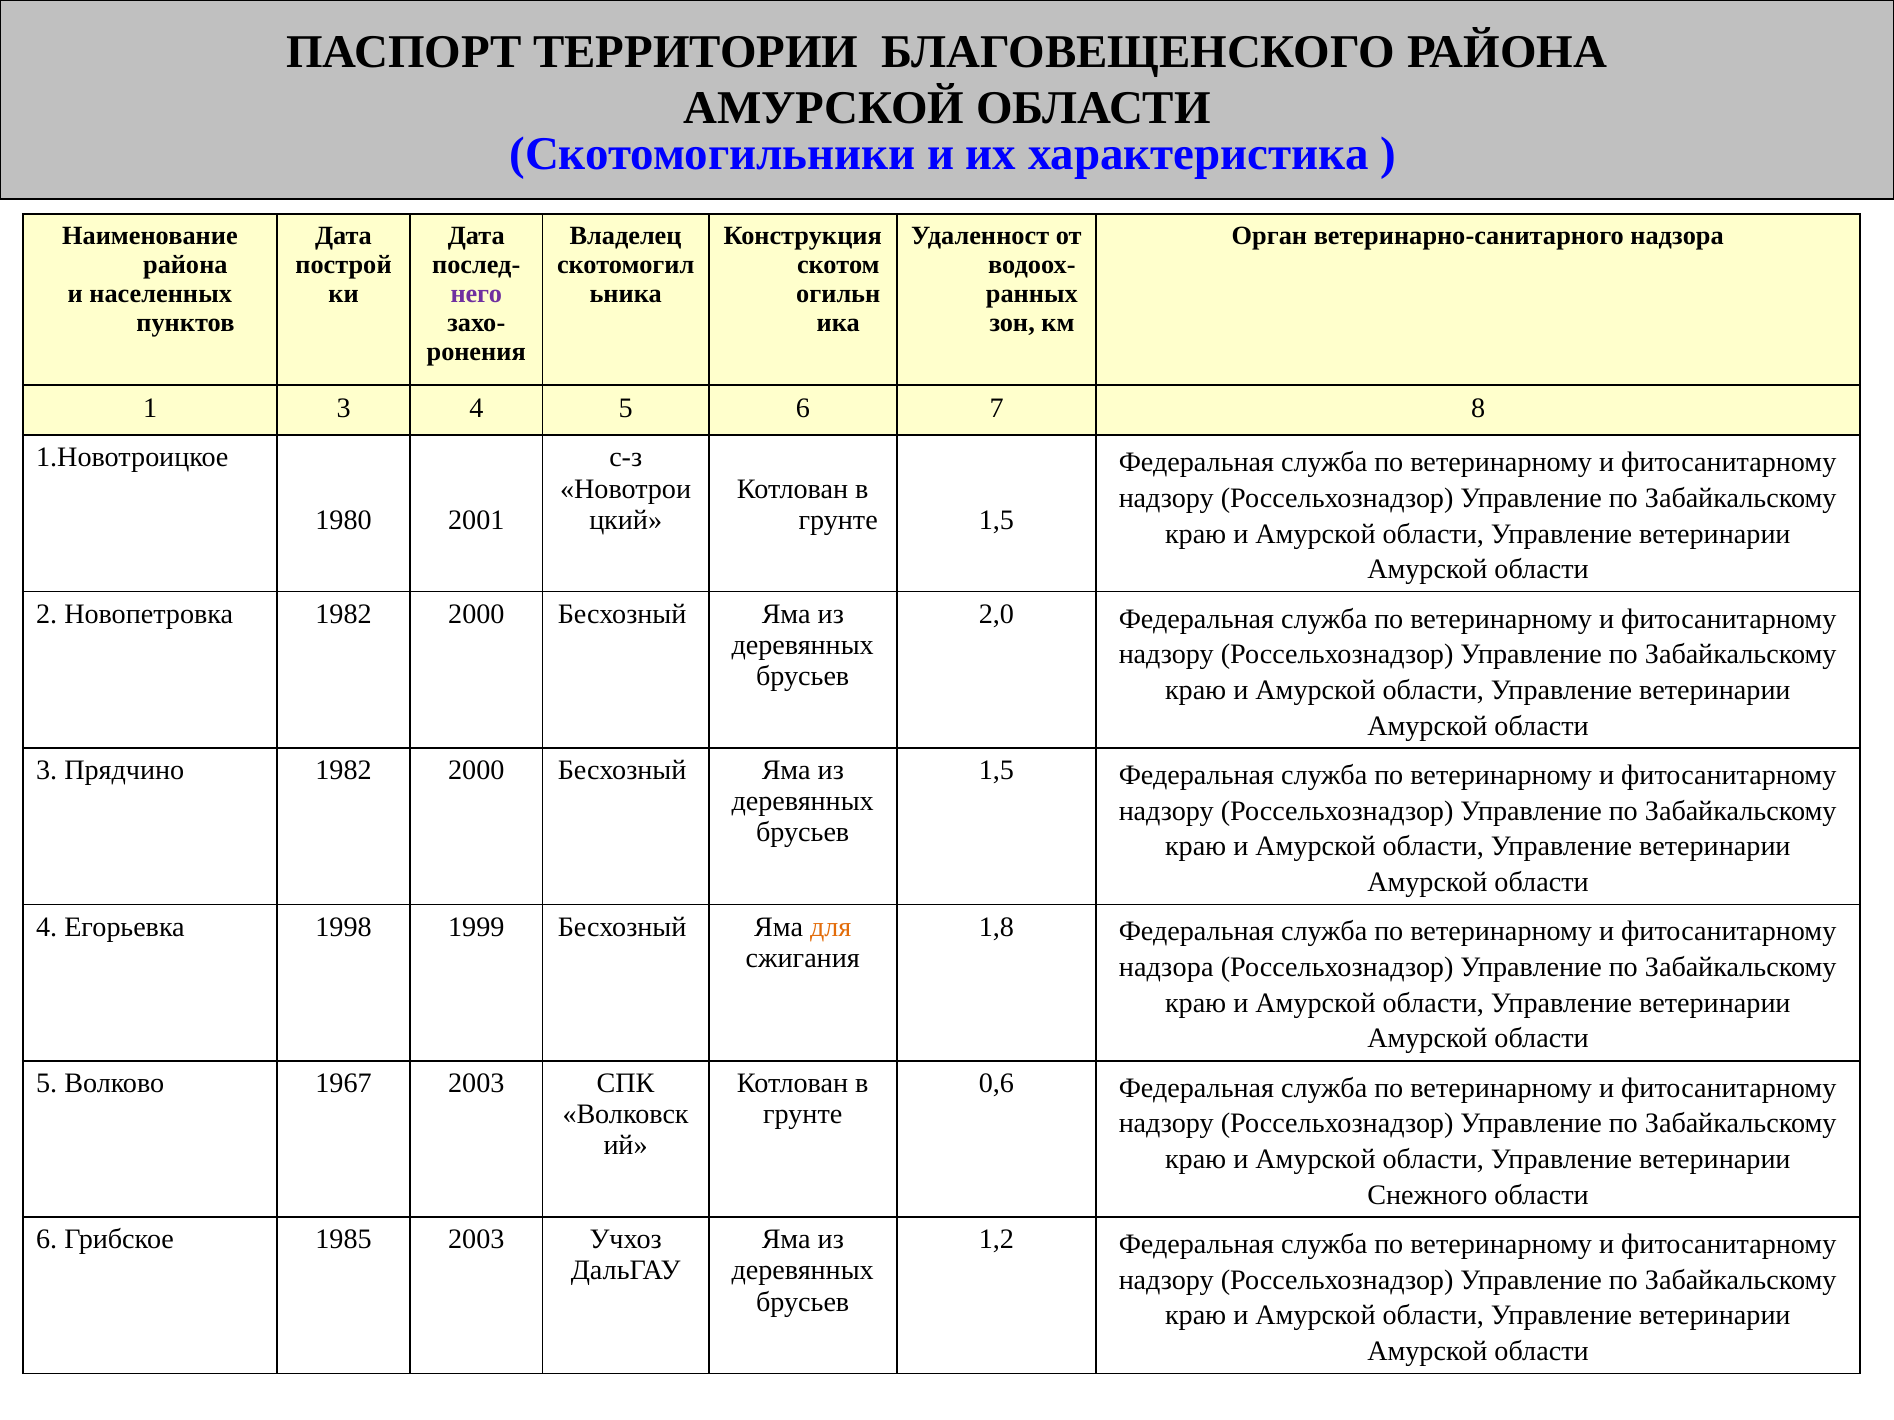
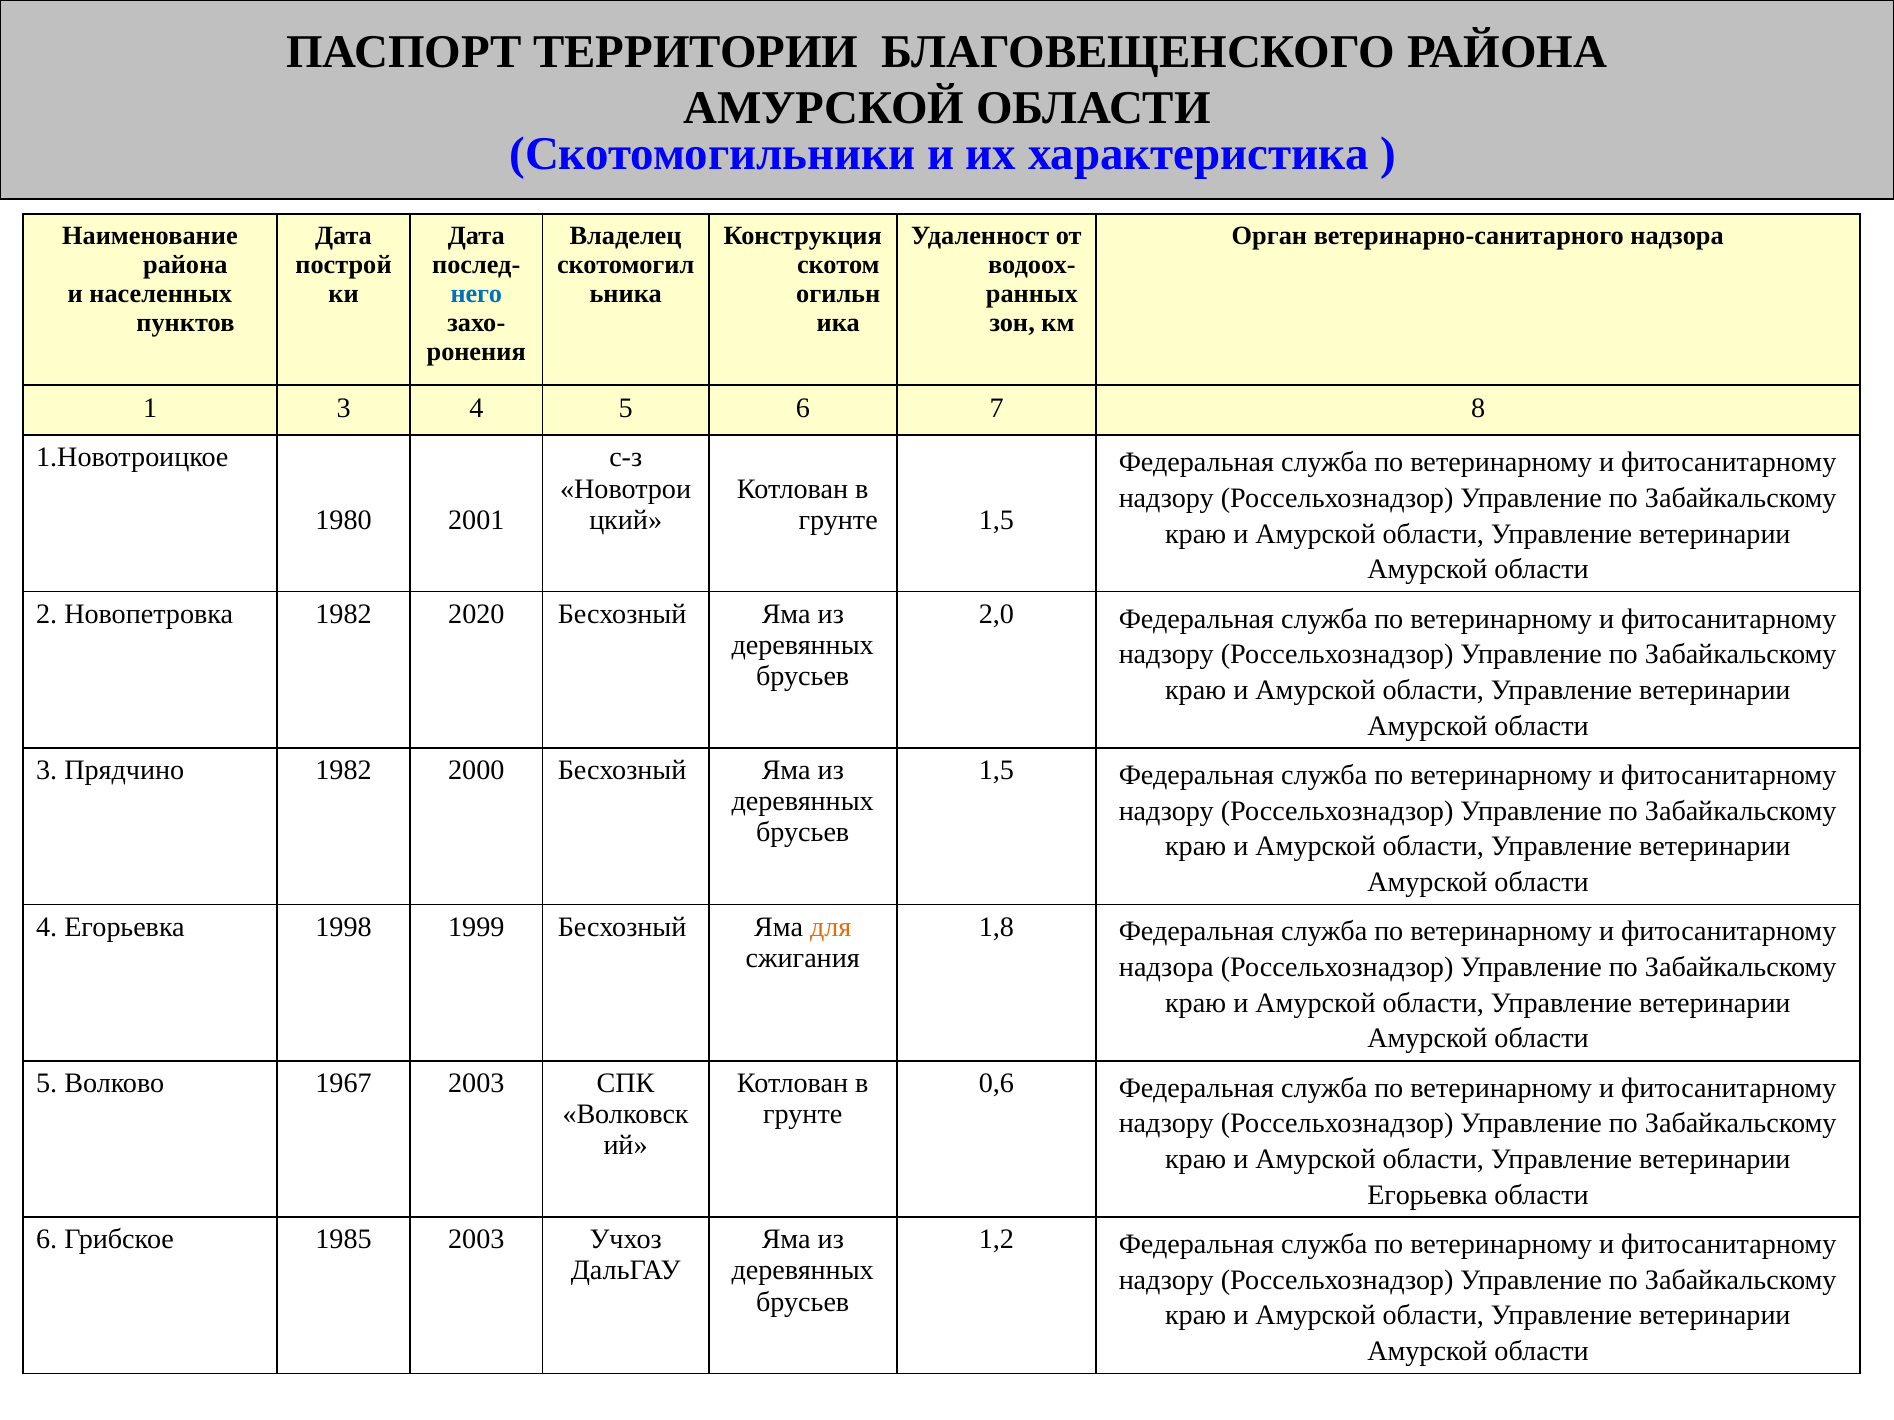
него colour: purple -> blue (476, 294)
Новопетровка 1982 2000: 2000 -> 2020 (476, 614)
Снежного: Снежного -> Егорьевка (1428, 1195)
